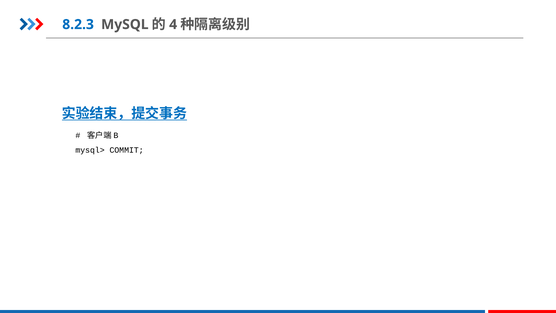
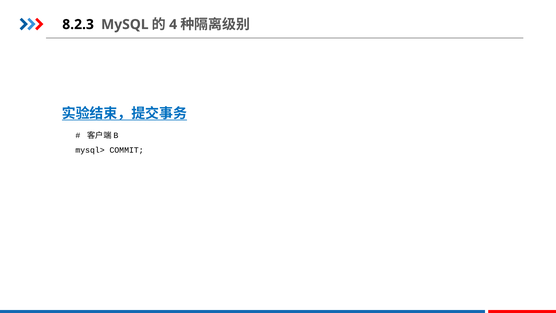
8.2.3 colour: blue -> black (78, 24)
